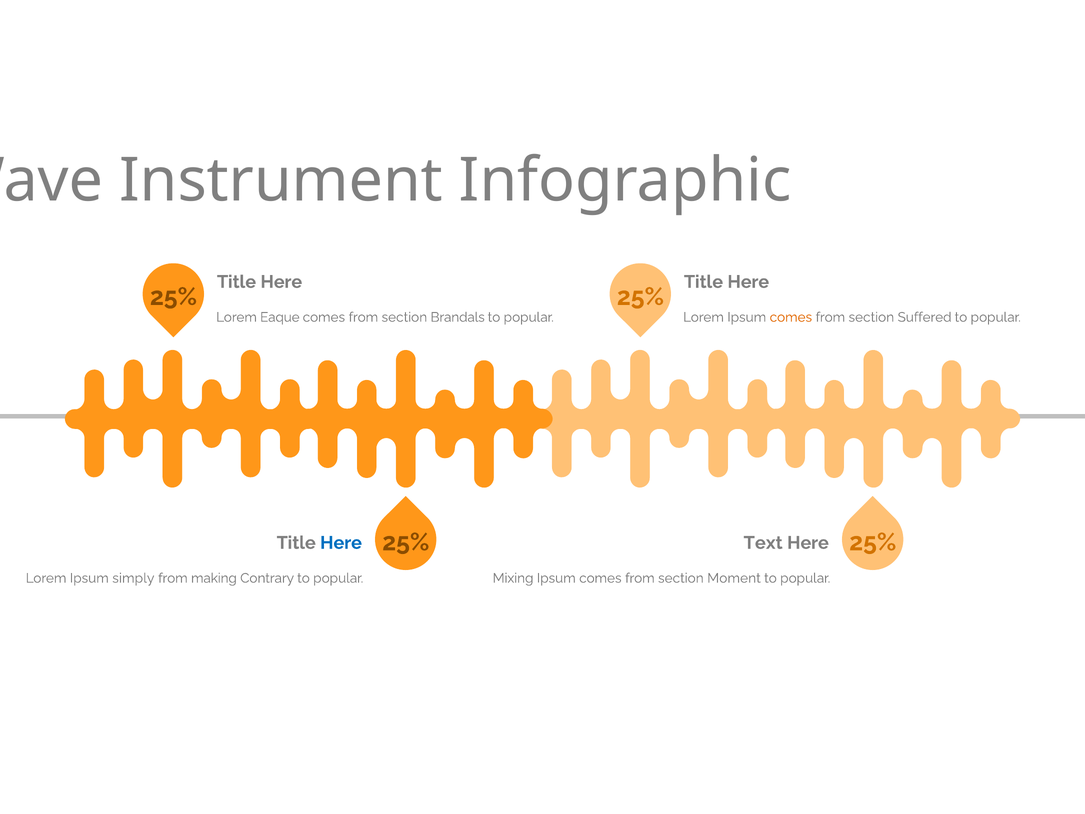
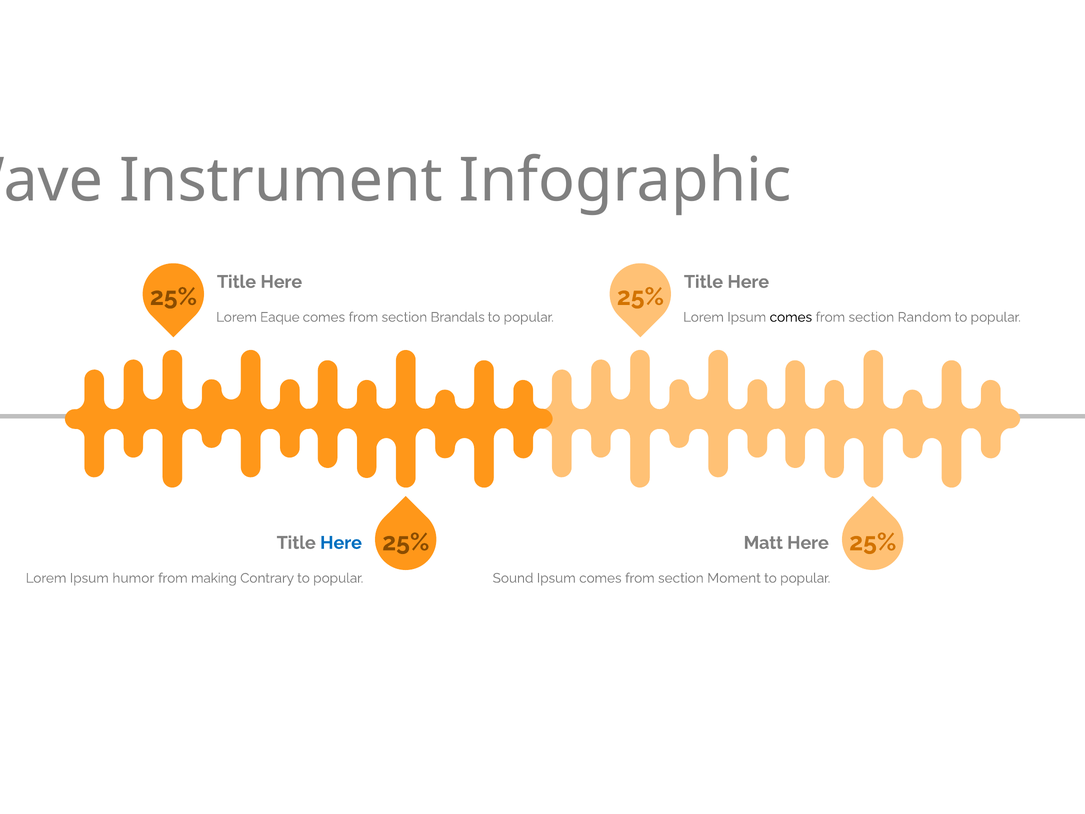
comes colour: orange -> black (791, 317)
Suffered: Suffered -> Random (924, 317)
Text: Text -> Matt (763, 543)
simply: simply -> humor (133, 578)
Mixing: Mixing -> Sound (513, 578)
